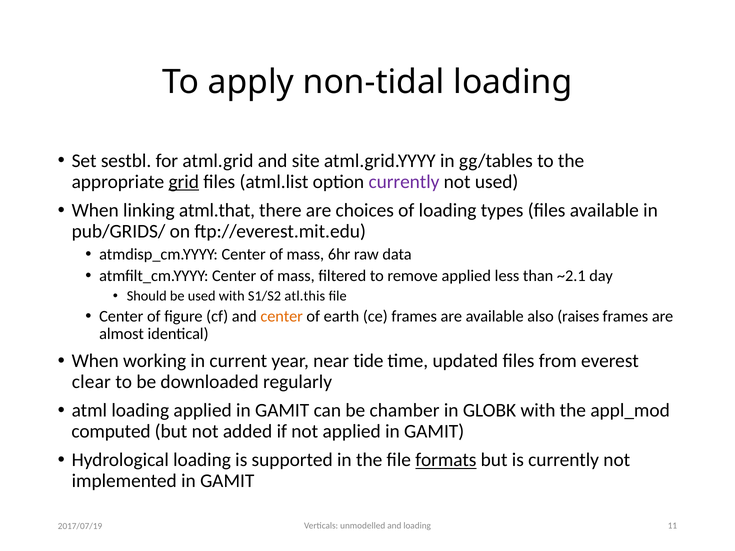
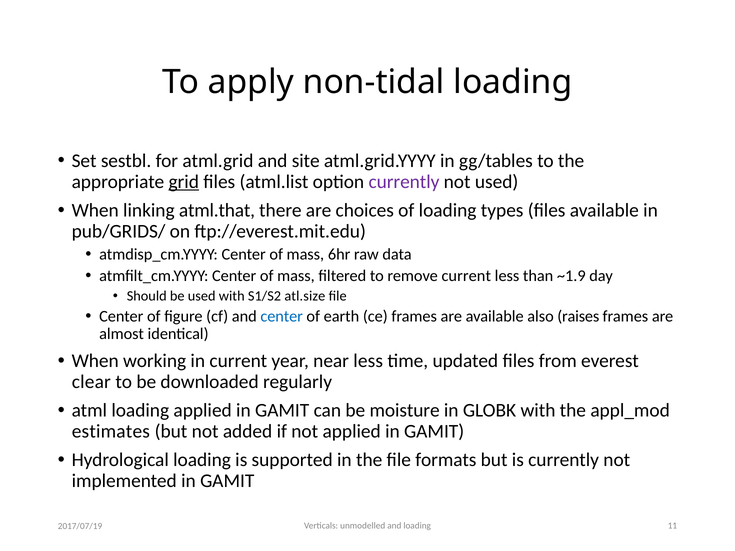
remove applied: applied -> current (466, 276)
~2.1: ~2.1 -> ~1.9 (571, 276)
atl.this: atl.this -> atl.size (305, 296)
center colour: orange -> blue (282, 317)
near tide: tide -> less (368, 361)
chamber: chamber -> moisture (405, 411)
computed: computed -> estimates (111, 432)
formats underline: present -> none (446, 460)
